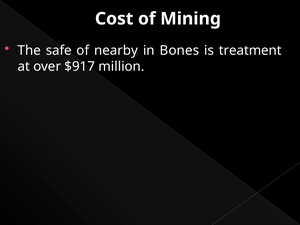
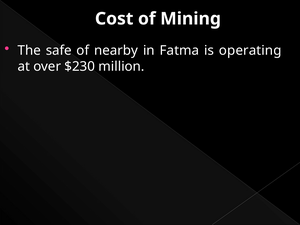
Bones: Bones -> Fatma (179, 50)
treatment: treatment -> operating (250, 50)
$917: $917 -> $230 (80, 66)
